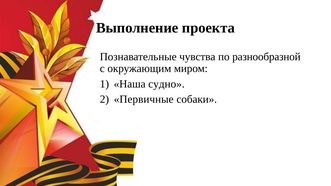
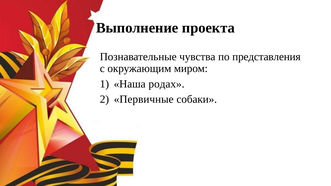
разнообразной: разнообразной -> представления (266, 57)
судно: судно -> родах (166, 84)
